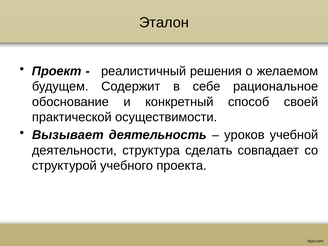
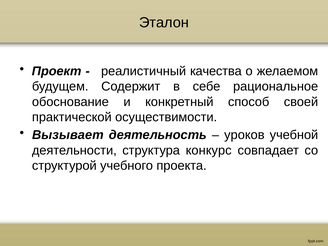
решения: решения -> качества (216, 71)
сделать: сделать -> конкурс (209, 150)
